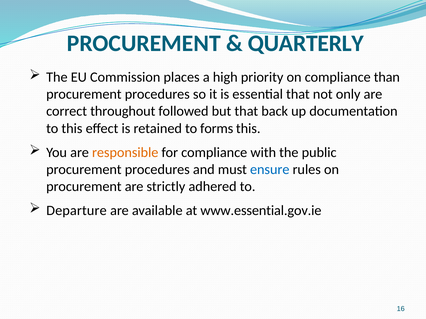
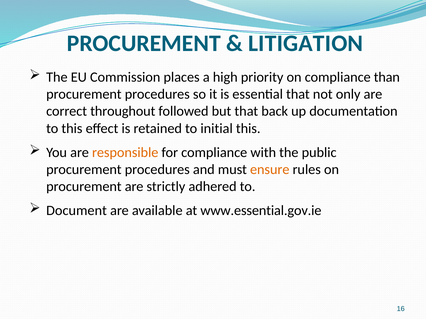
QUARTERLY: QUARTERLY -> LITIGATION (306, 43)
forms: forms -> initial (217, 129)
ensure colour: blue -> orange (270, 170)
Departure: Departure -> Document (77, 211)
